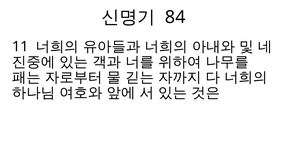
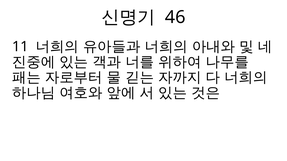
84: 84 -> 46 (175, 17)
